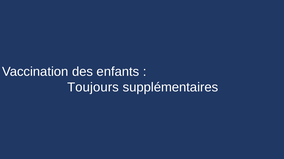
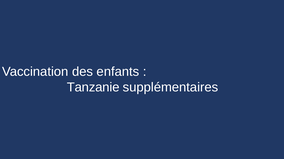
Toujours: Toujours -> Tanzanie (93, 88)
